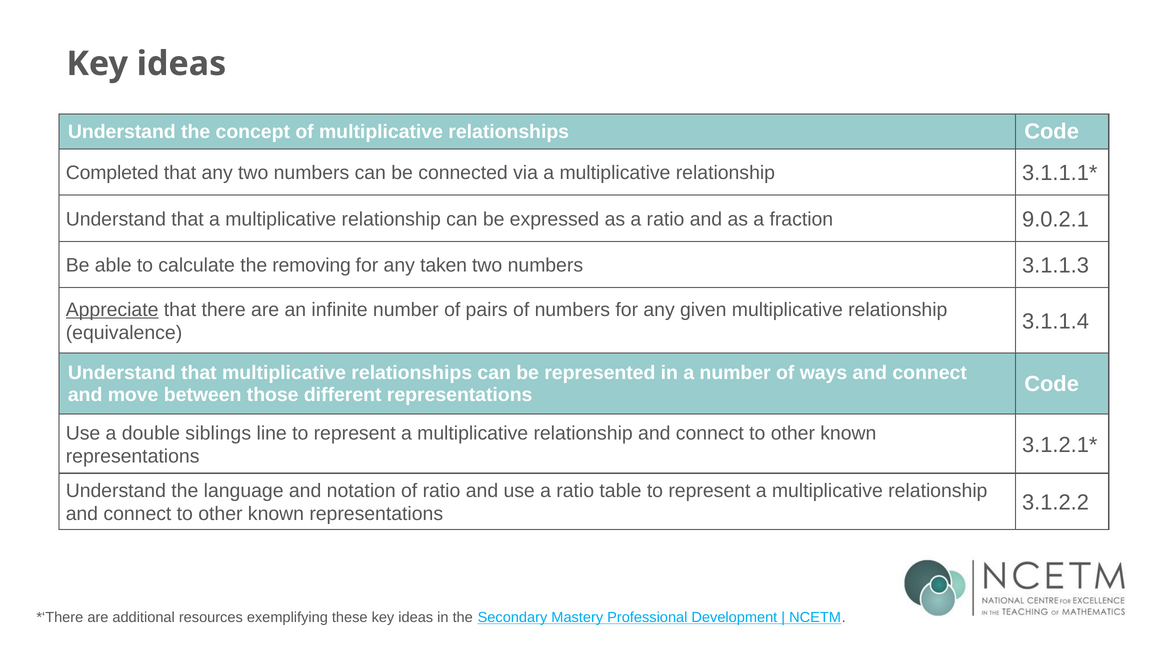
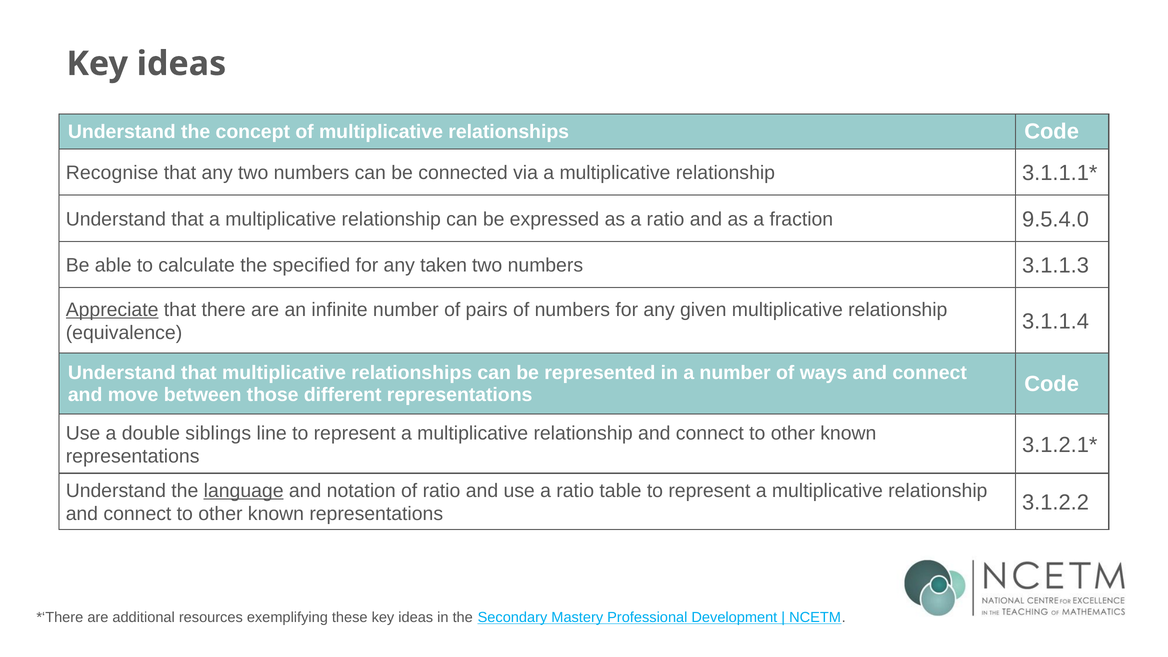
Completed: Completed -> Recognise (112, 173)
9.0.2.1: 9.0.2.1 -> 9.5.4.0 (1056, 219)
removing: removing -> specified (311, 265)
language underline: none -> present (244, 491)
